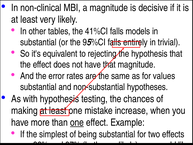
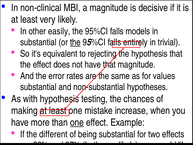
tables: tables -> easily (59, 31)
41%CI: 41%CI -> 95%CI (97, 31)
the underline: none -> present (75, 42)
simplest: simplest -> different (53, 134)
